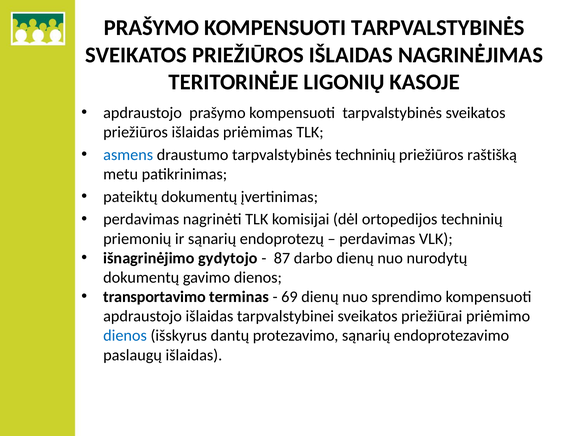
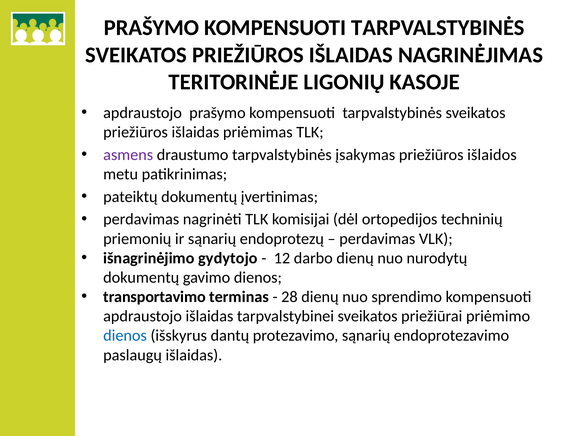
asmens colour: blue -> purple (128, 155)
tarpvalstybinės techninių: techninių -> įsakymas (365, 155)
raštišką: raštišką -> išlaidos (492, 155)
87: 87 -> 12 (282, 258)
69: 69 -> 28 (289, 297)
